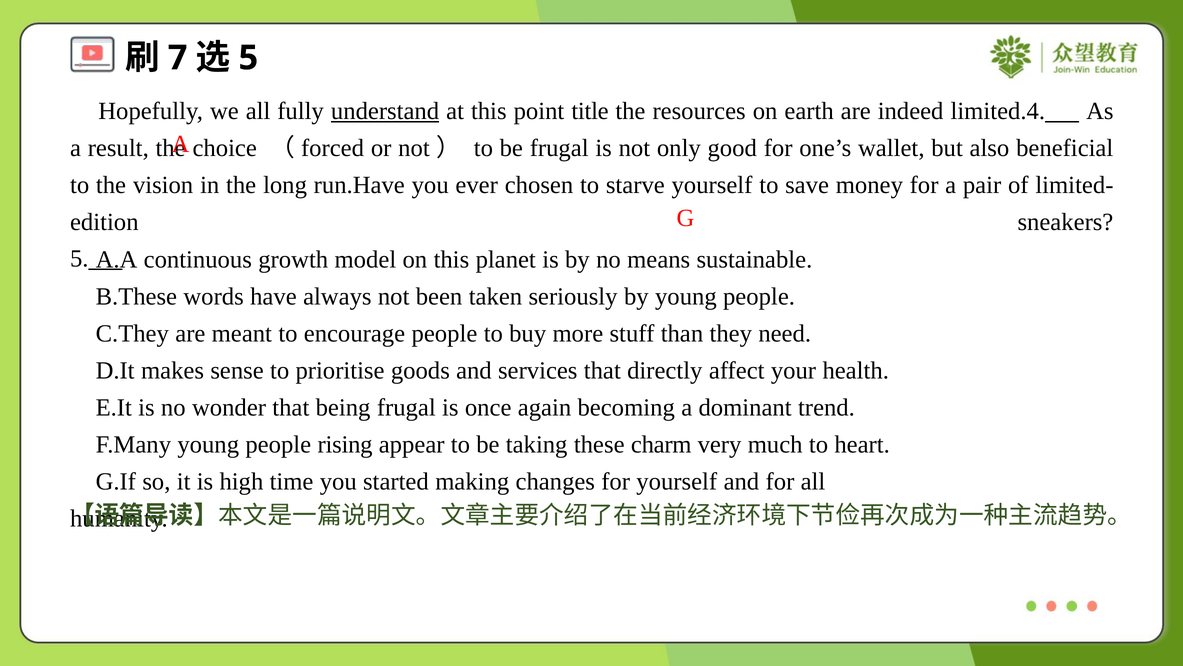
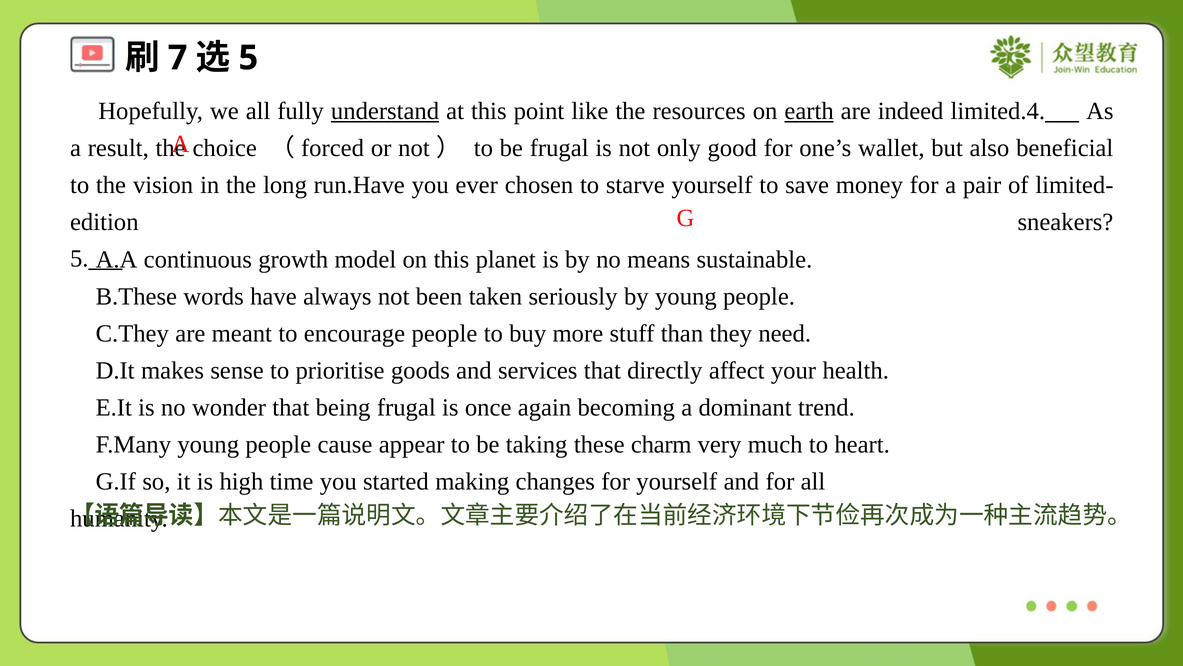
title: title -> like (590, 111)
earth underline: none -> present (809, 111)
rising: rising -> cause (345, 444)
